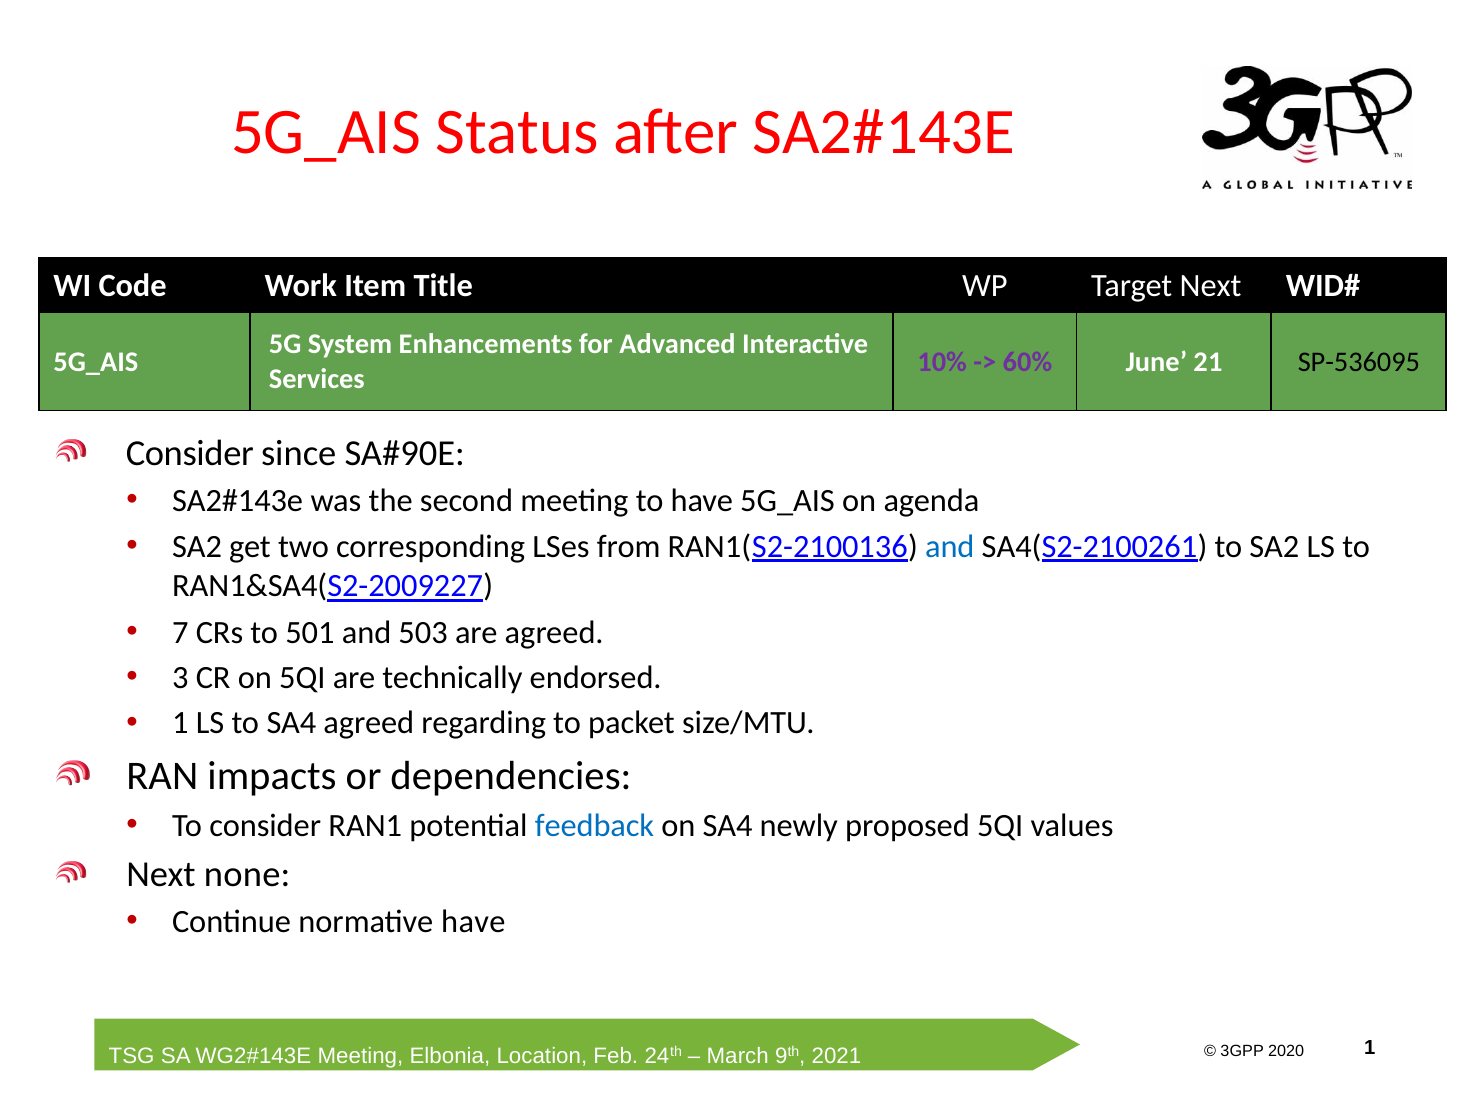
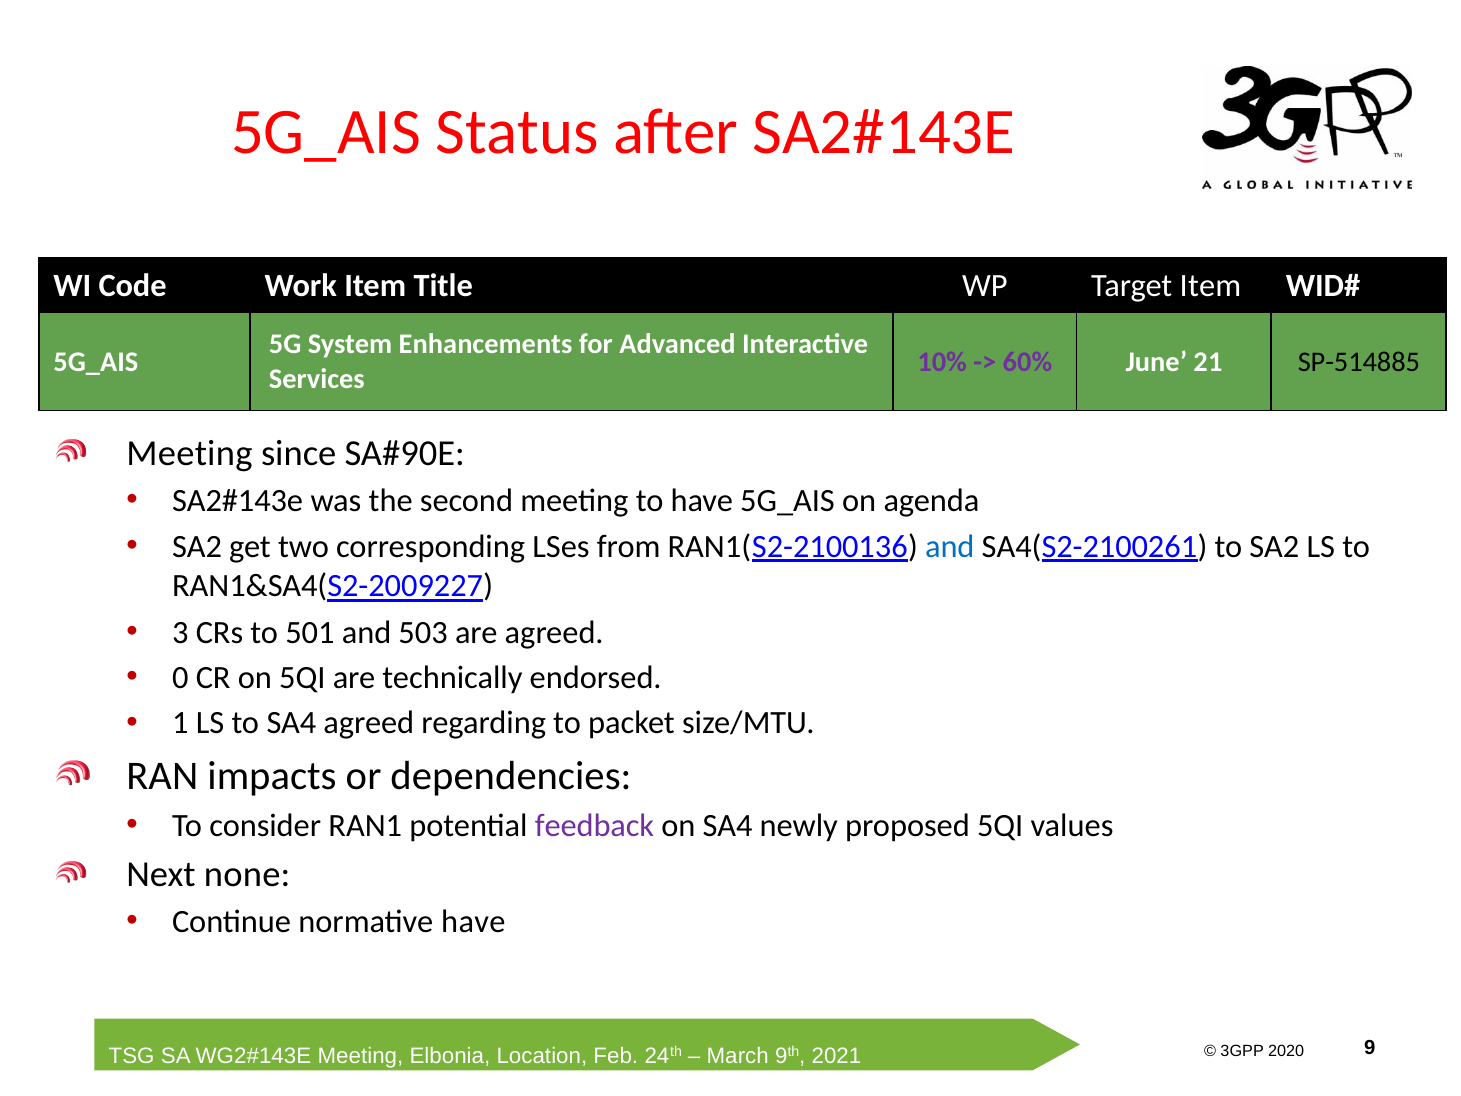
Target Next: Next -> Item (1210, 286)
SP-536095: SP-536095 -> SP-514885 (1359, 362)
Consider: Consider -> Meeting (189, 453)
7: 7 -> 3 (180, 632)
3: 3 -> 0 (180, 678)
feedback colour: blue -> purple (595, 825)
1: 1 -> 9 (1370, 1048)
